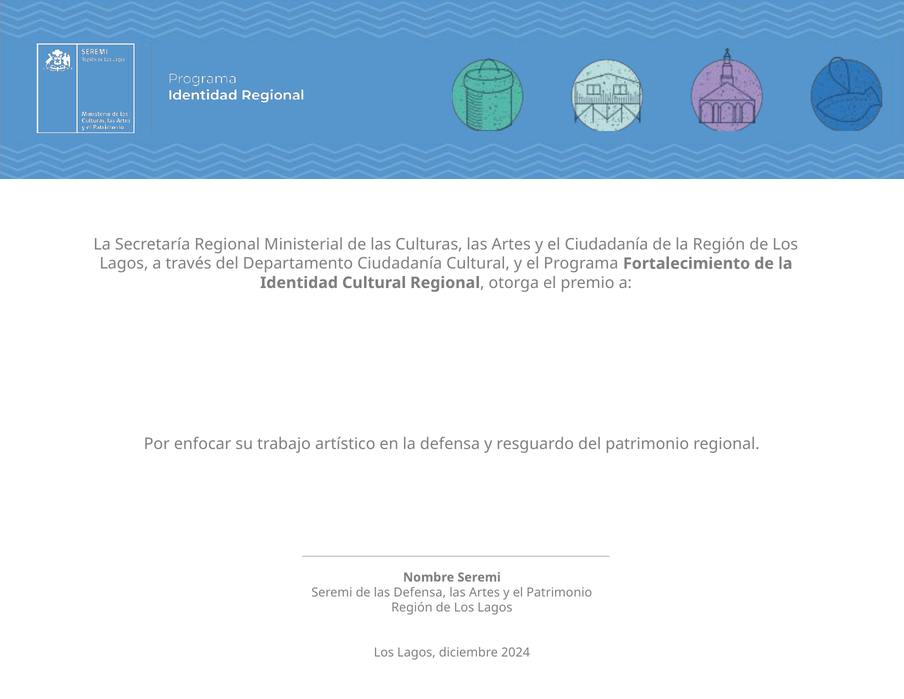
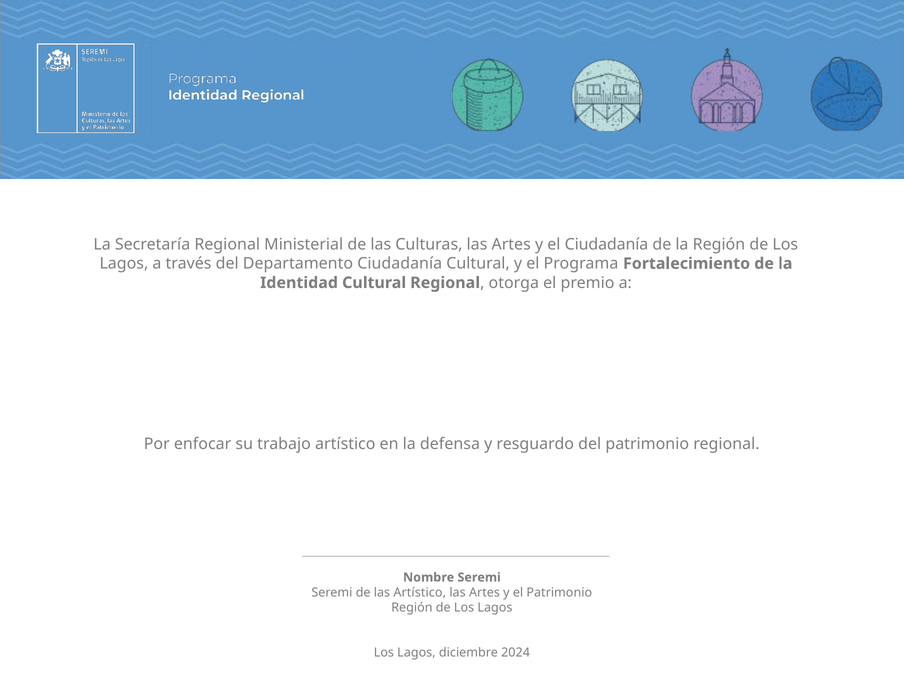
las Defensa: Defensa -> Artístico (420, 592)
